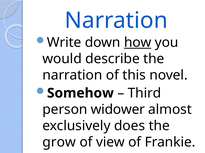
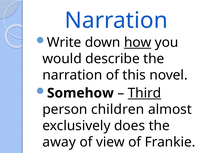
Third underline: none -> present (144, 94)
widower: widower -> children (118, 110)
grow: grow -> away (59, 143)
